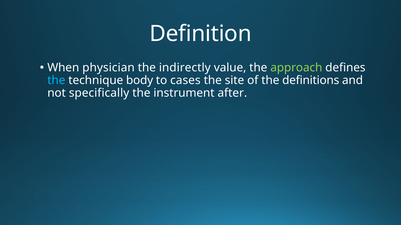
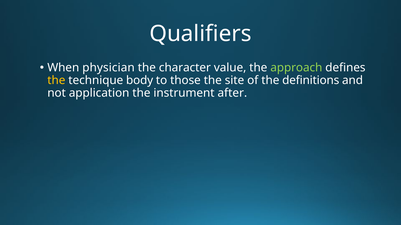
Definition: Definition -> Qualifiers (200, 34)
indirectly: indirectly -> character (185, 68)
the colour: light blue -> yellow (56, 80)
cases: cases -> those (185, 80)
specifically: specifically -> application (99, 93)
